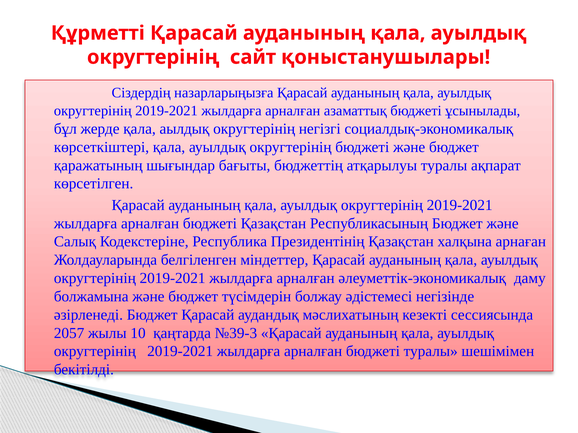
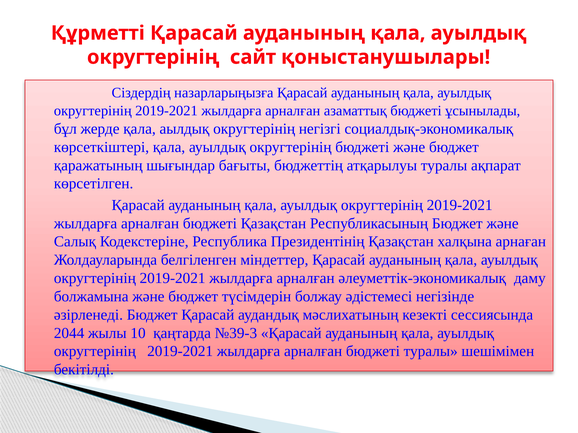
2057: 2057 -> 2044 (69, 333)
